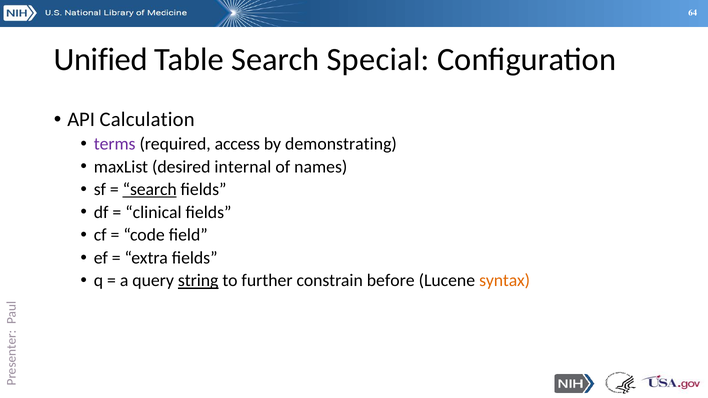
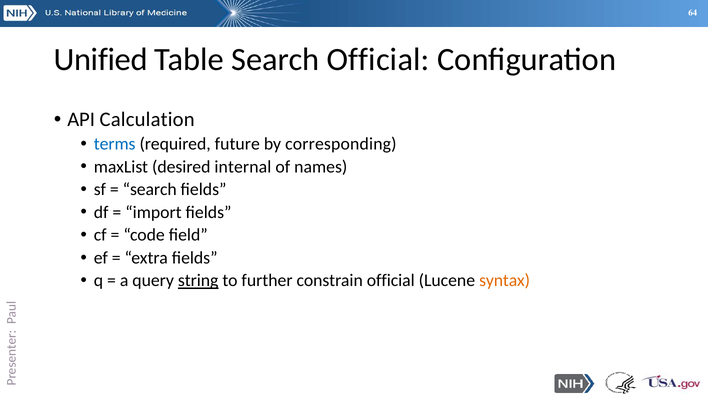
Search Special: Special -> Official (378, 59)
terms colour: purple -> blue (115, 144)
access: access -> future (237, 144)
demonstrating: demonstrating -> corresponding (341, 144)
search underline: present -> none (150, 190)
clinical: clinical -> import (153, 212)
constrain before: before -> official (391, 281)
